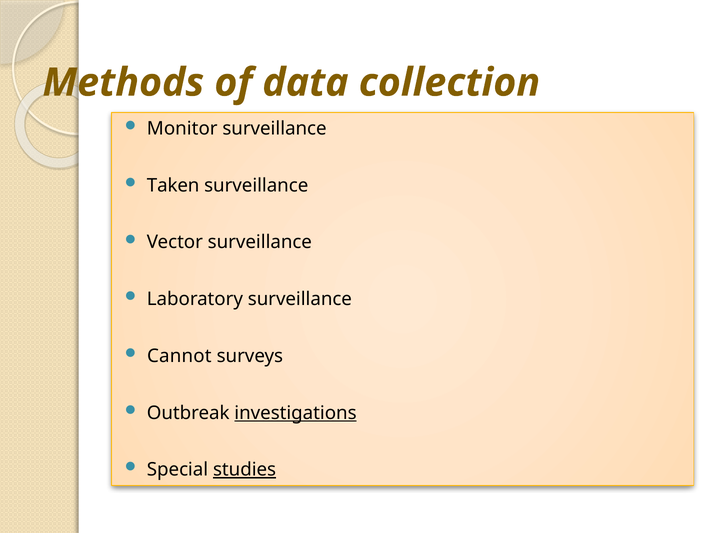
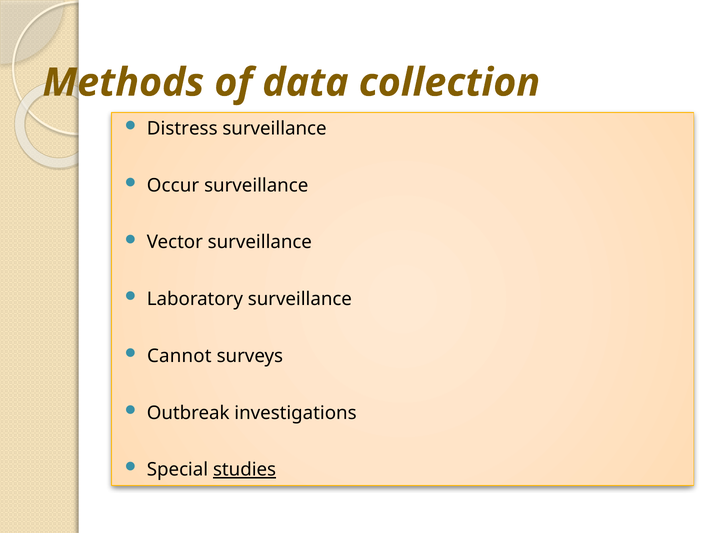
Monitor: Monitor -> Distress (182, 128)
Taken: Taken -> Occur (173, 185)
investigations underline: present -> none (295, 412)
